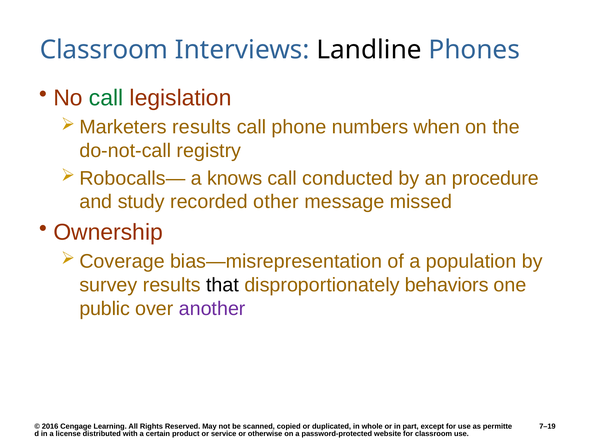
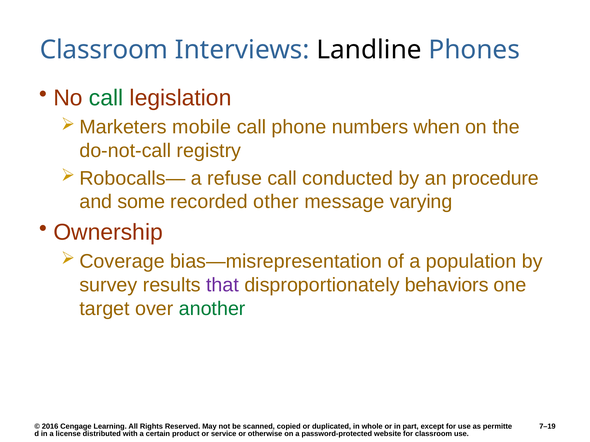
results: results -> mobile (202, 127)
knows: knows -> refuse (235, 178)
study: study -> some (141, 202)
missed: missed -> varying (421, 202)
that colour: black -> purple (223, 285)
public: public -> target (105, 309)
another colour: purple -> green (212, 309)
